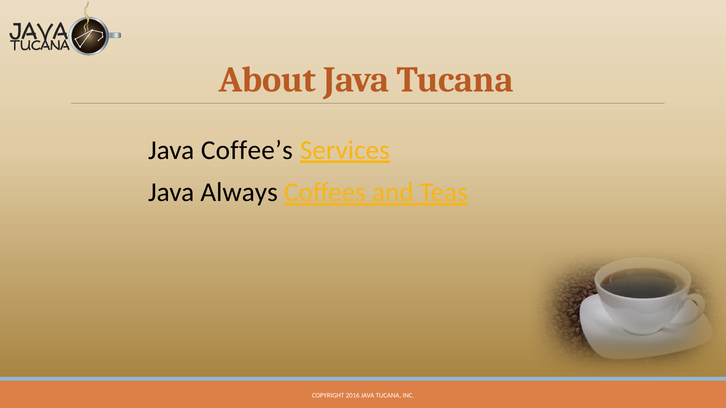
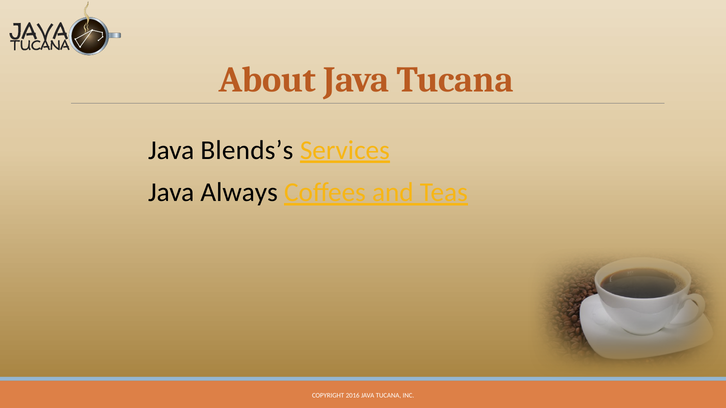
Coffee’s: Coffee’s -> Blends’s (247, 150)
